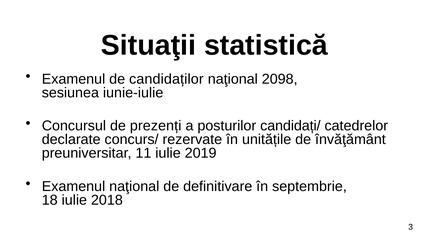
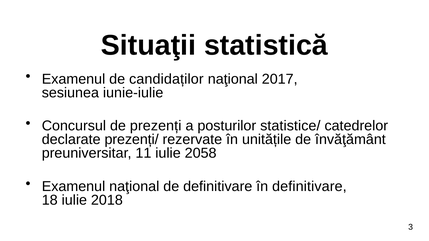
2098: 2098 -> 2017 (280, 79)
candidați/: candidați/ -> statistice/ (290, 126)
concurs/: concurs/ -> prezenți/ (132, 140)
2019: 2019 -> 2058 (201, 153)
în septembrie: septembrie -> definitivare (309, 187)
